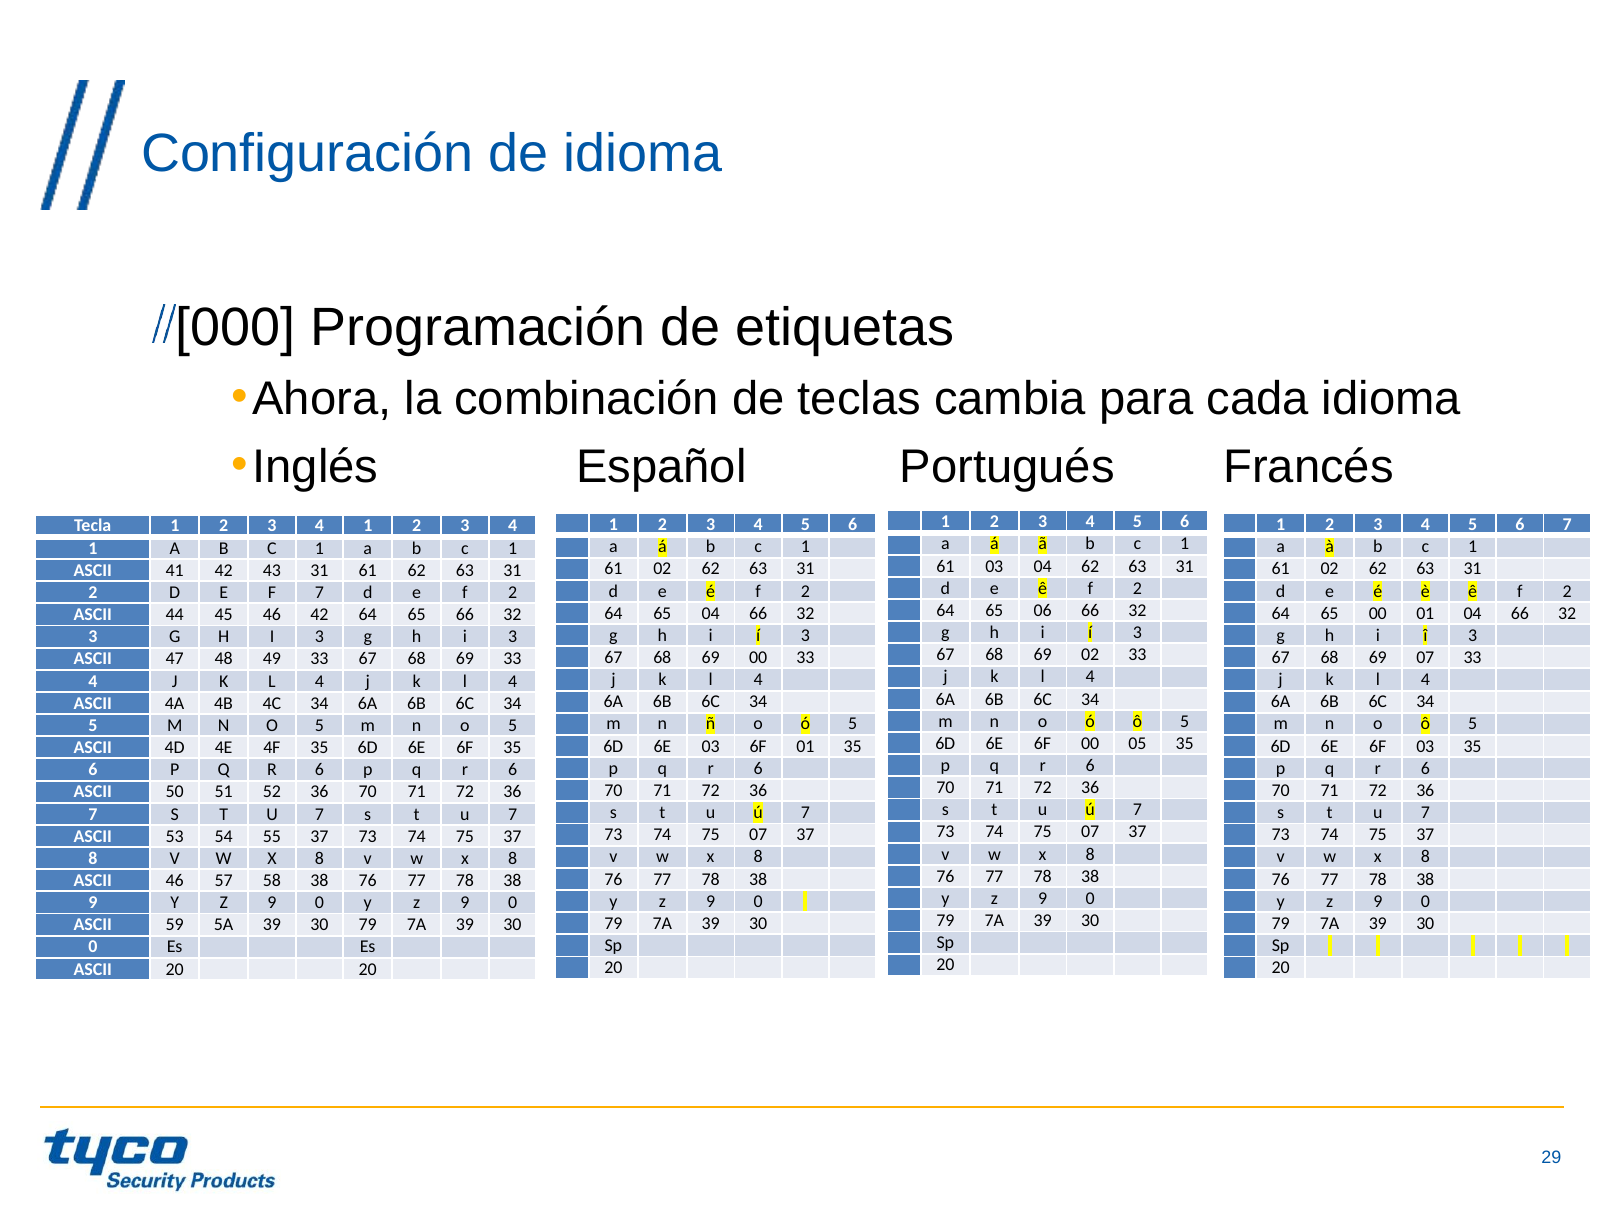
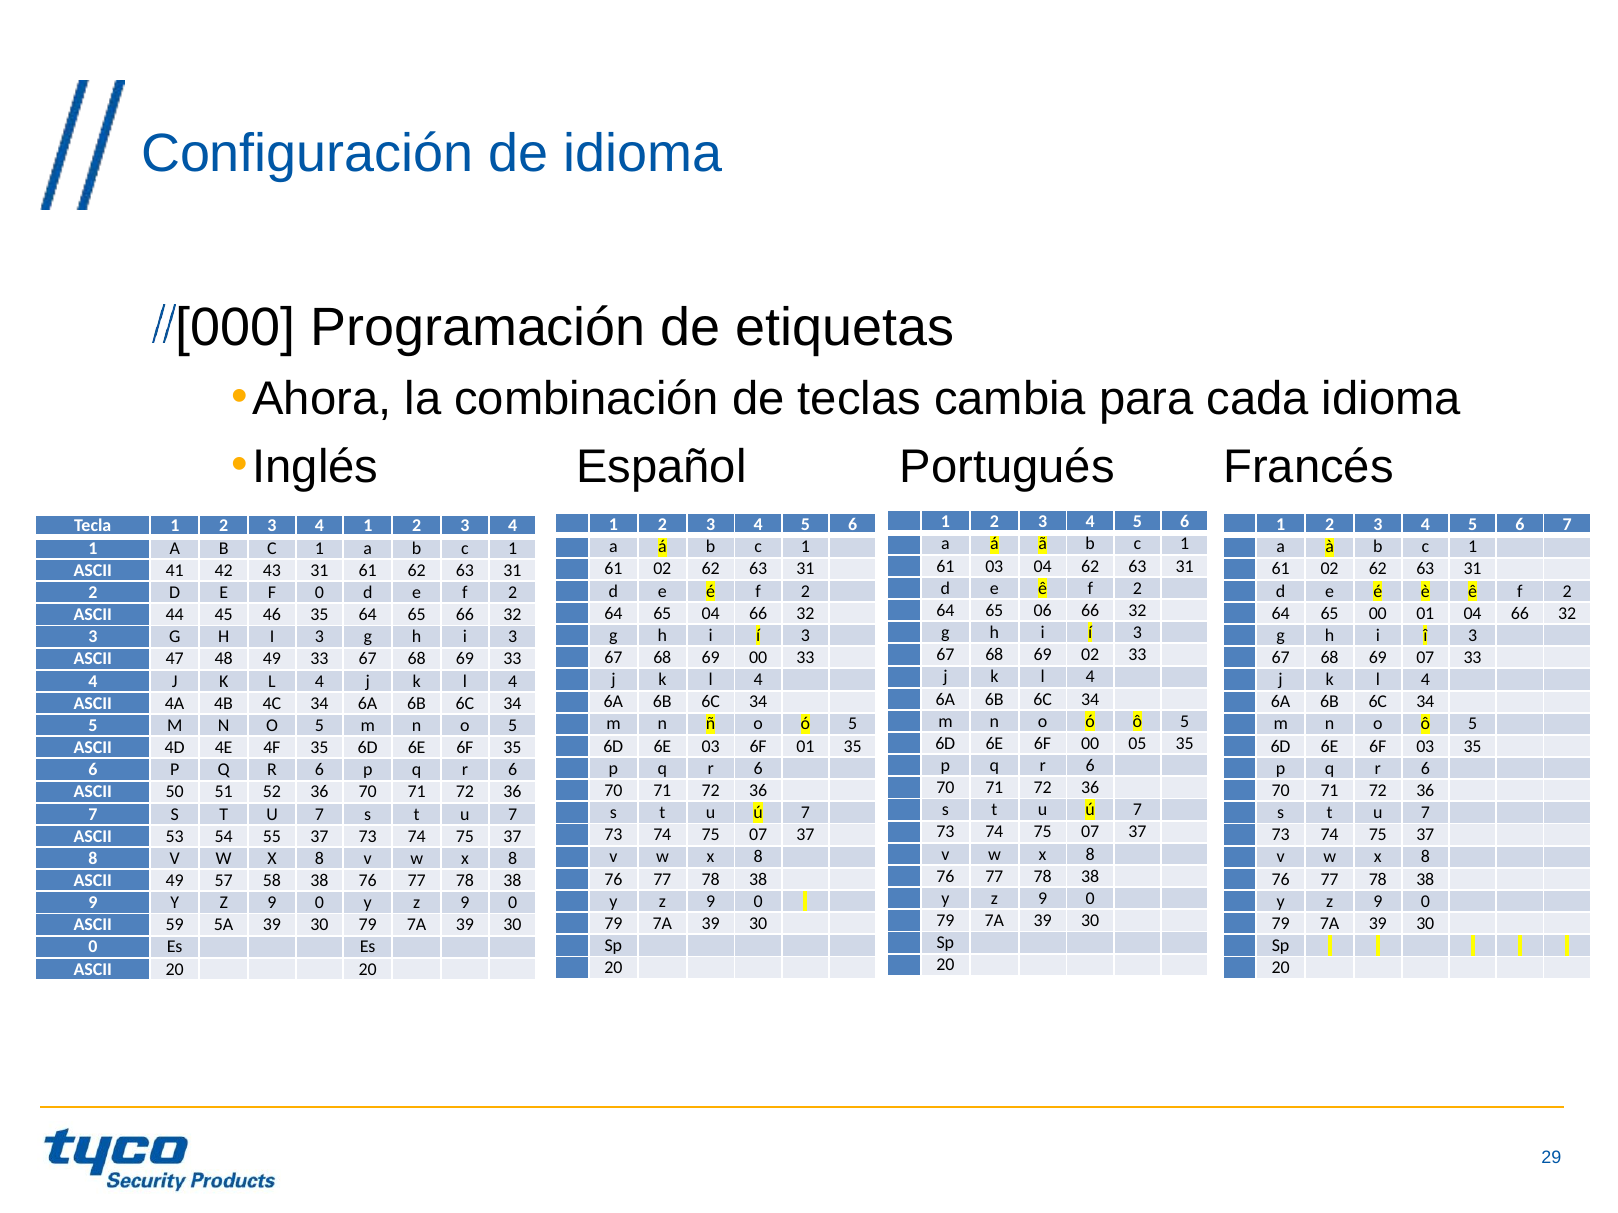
F 7: 7 -> 0 (320, 593)
46 42: 42 -> 35 (319, 615)
ASCII 46: 46 -> 49 (175, 881)
